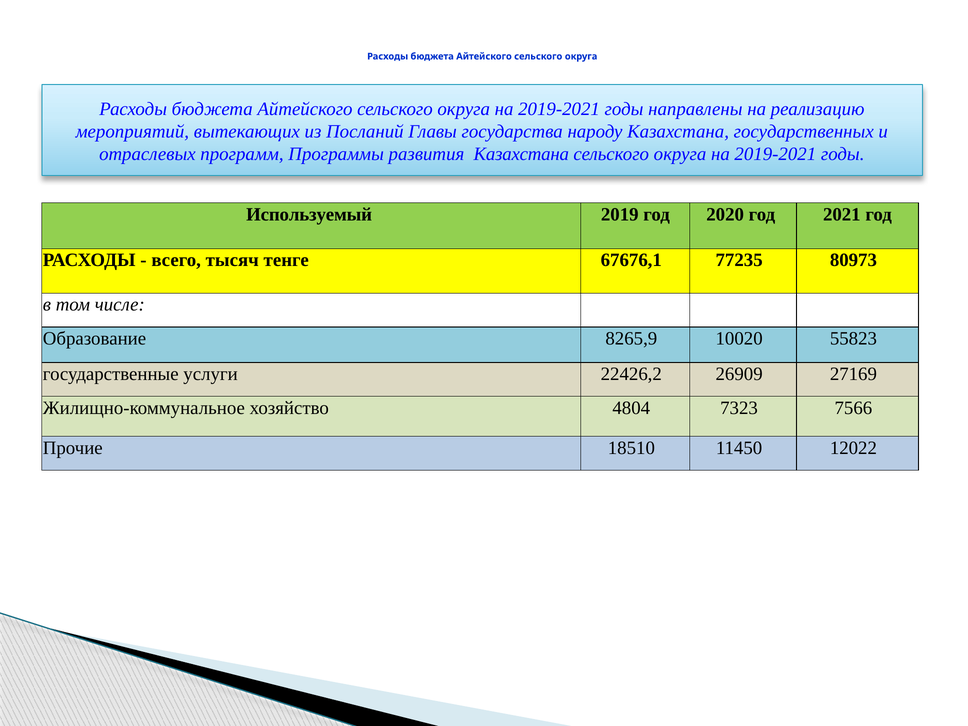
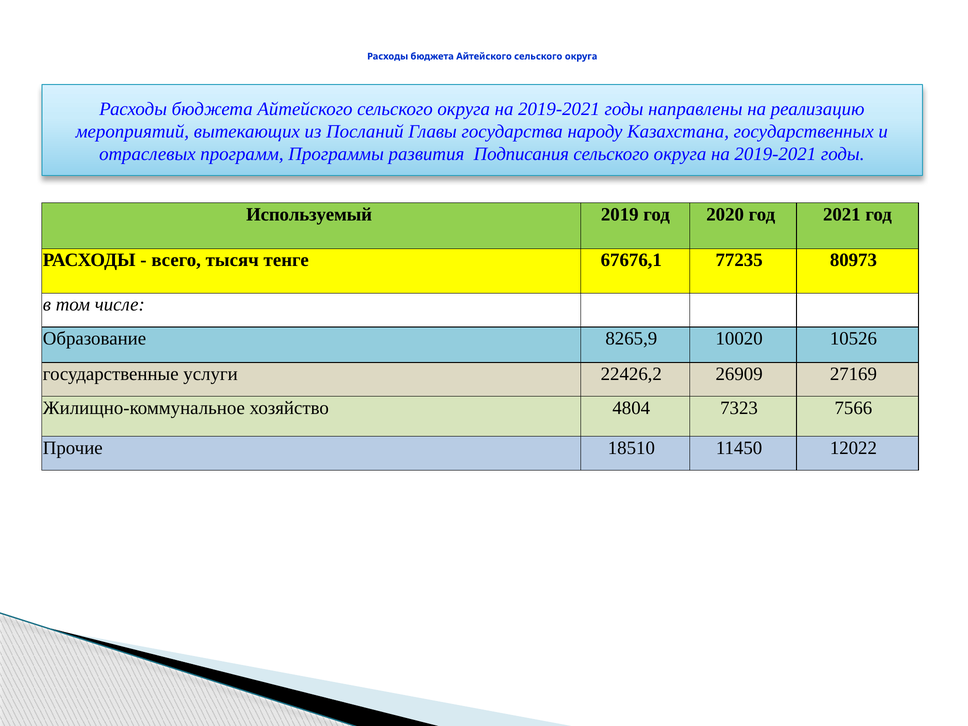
развития Казахстана: Казахстана -> Подписания (521, 154)
55823: 55823 -> 10526 (853, 339)
